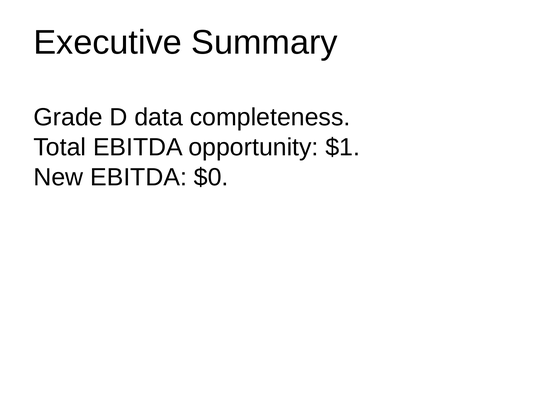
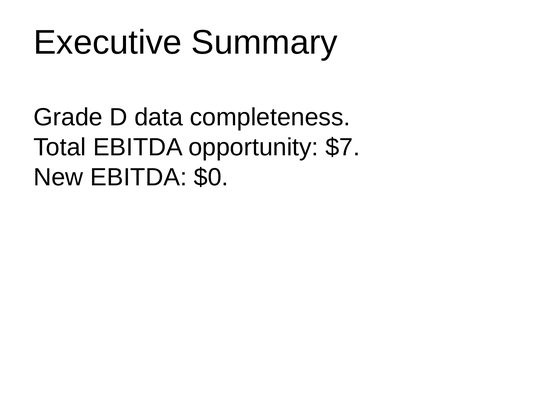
$1: $1 -> $7 (343, 147)
